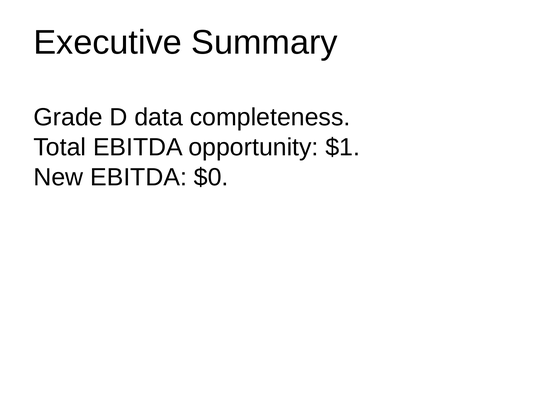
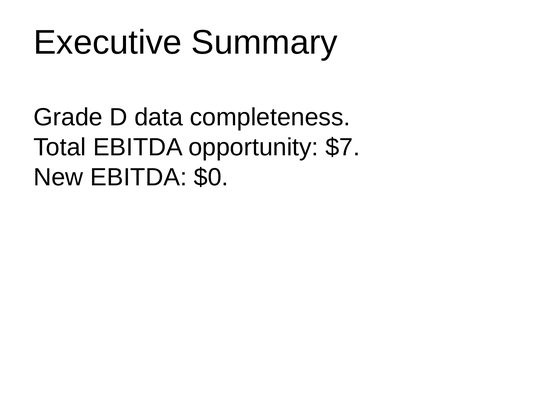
$1: $1 -> $7 (343, 147)
